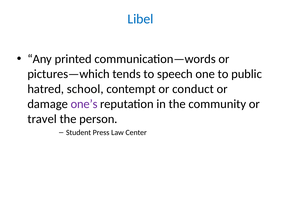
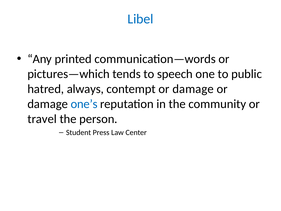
school: school -> always (85, 89)
contempt or conduct: conduct -> damage (193, 89)
one’s colour: purple -> blue (84, 104)
